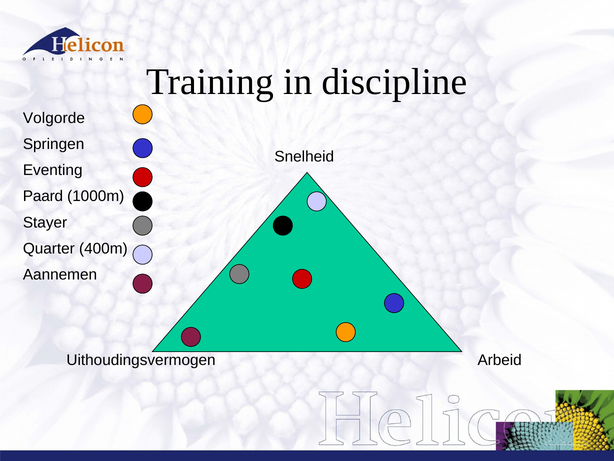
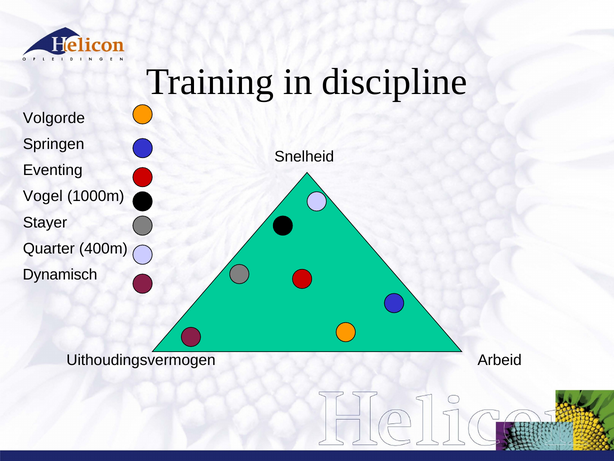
Paard: Paard -> Vogel (43, 196)
Aannemen: Aannemen -> Dynamisch (60, 274)
